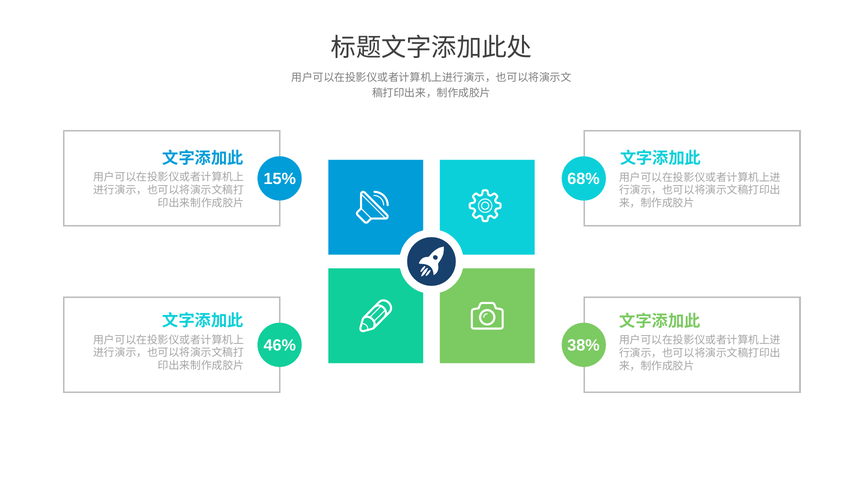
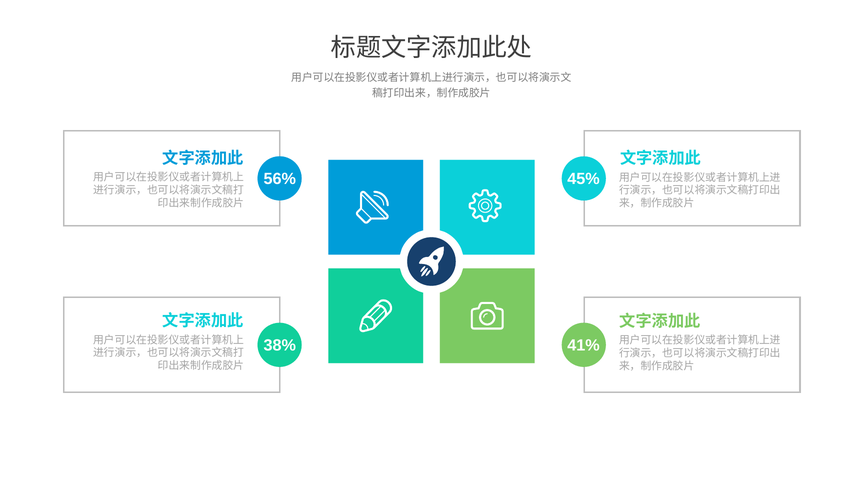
15%: 15% -> 56% (280, 179)
68%: 68% -> 45% (583, 179)
46%: 46% -> 38% (280, 345)
38%: 38% -> 41% (583, 345)
